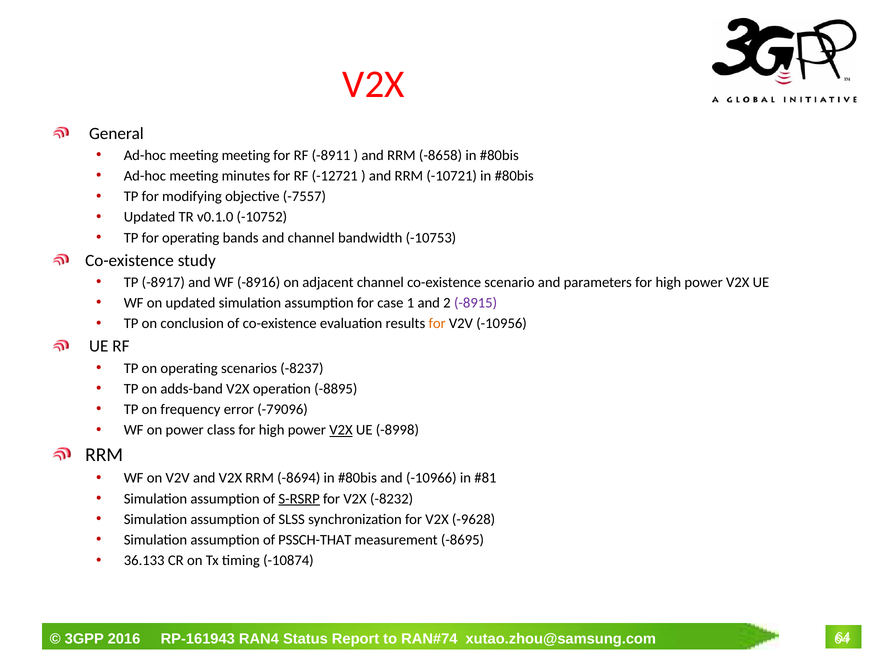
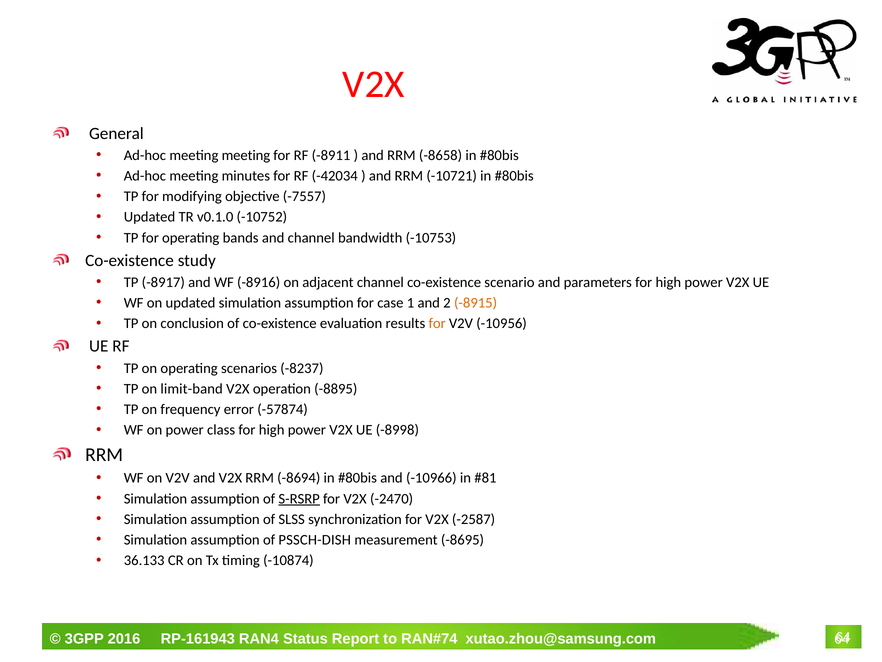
-12721: -12721 -> -42034 (335, 176)
-8915 colour: purple -> orange (476, 303)
adds-band: adds-band -> limit-band (192, 389)
-79096: -79096 -> -57874 (283, 409)
V2X underline: present -> none (341, 430)
-8232: -8232 -> -2470 (392, 498)
-9628: -9628 -> -2587 (474, 519)
PSSCH-THAT: PSSCH-THAT -> PSSCH-DISH (315, 539)
